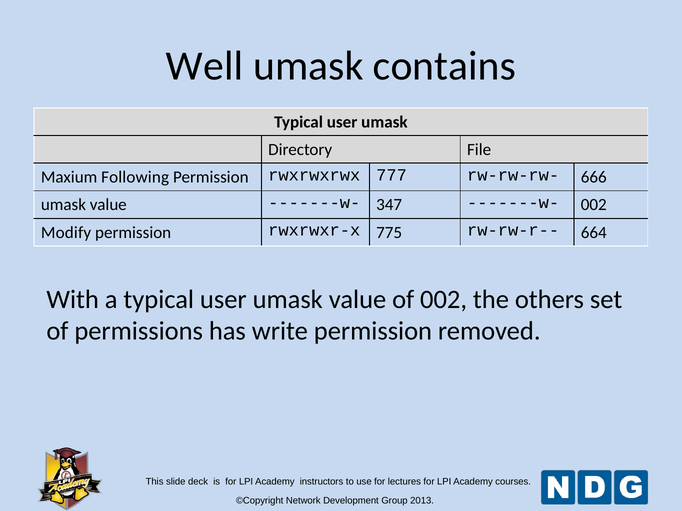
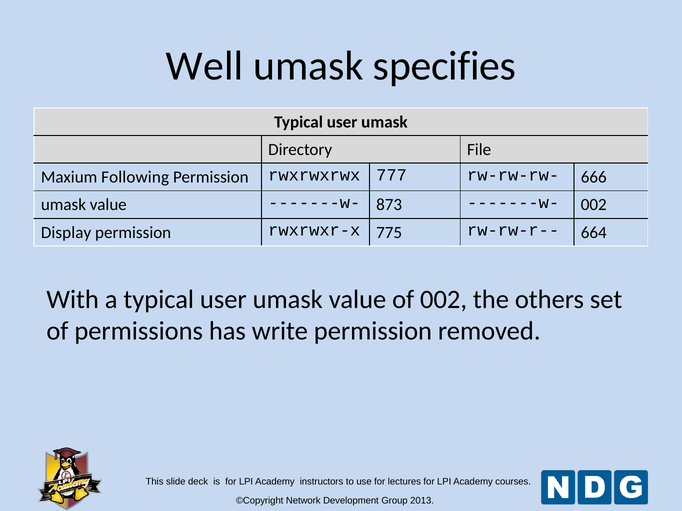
contains: contains -> specifies (445, 66)
347: 347 -> 873 (389, 205)
Modify: Modify -> Display (66, 233)
